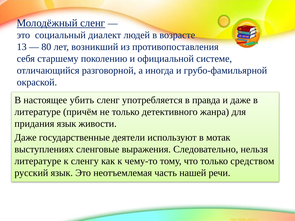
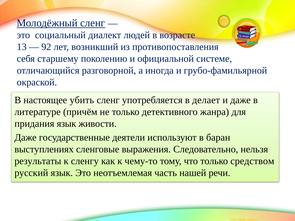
80: 80 -> 92 (46, 47)
правда: правда -> делает (206, 100)
мотак: мотак -> баран (218, 138)
литературе: литературе -> результаты (38, 161)
